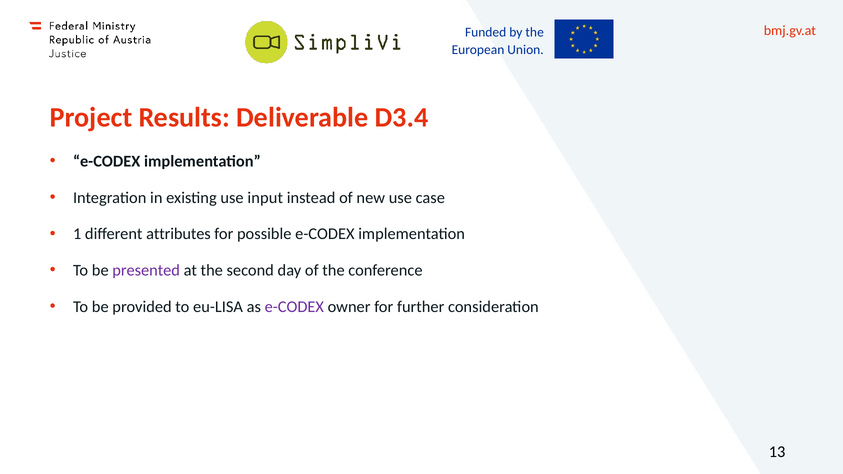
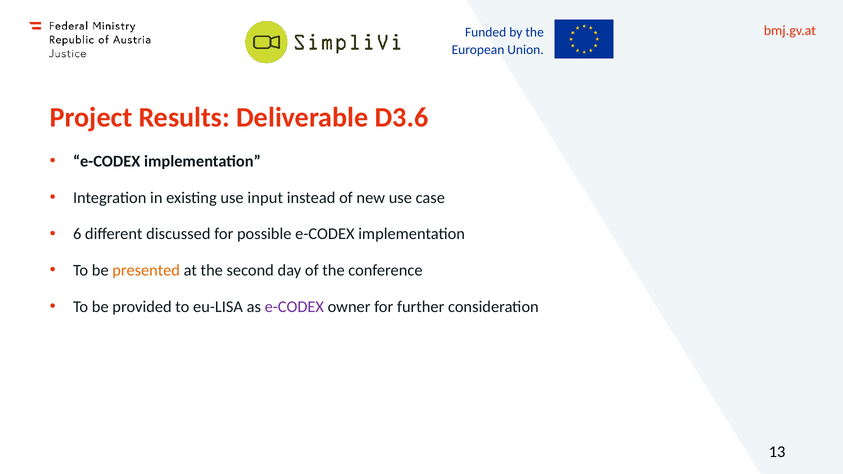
D3.4: D3.4 -> D3.6 (402, 117)
1: 1 -> 6 (77, 234)
attributes: attributes -> discussed (178, 234)
presented colour: purple -> orange (146, 270)
